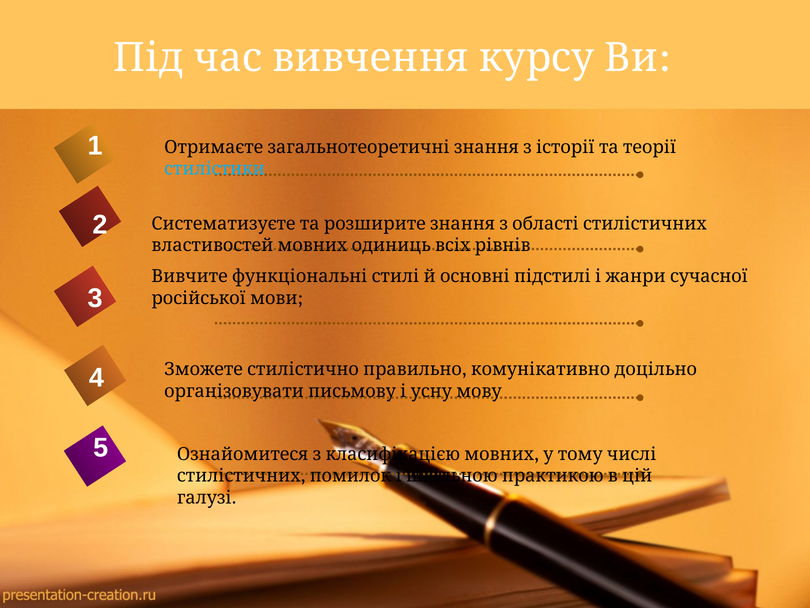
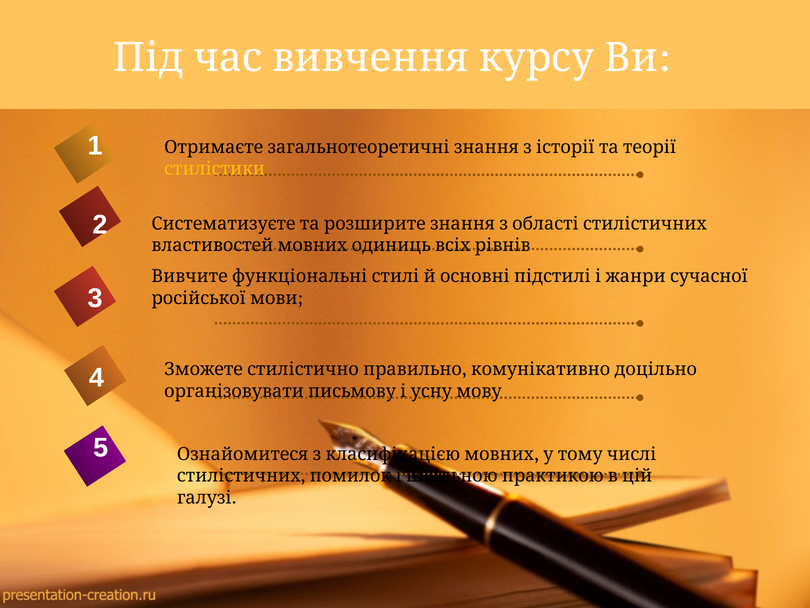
стилістики colour: light blue -> yellow (215, 169)
